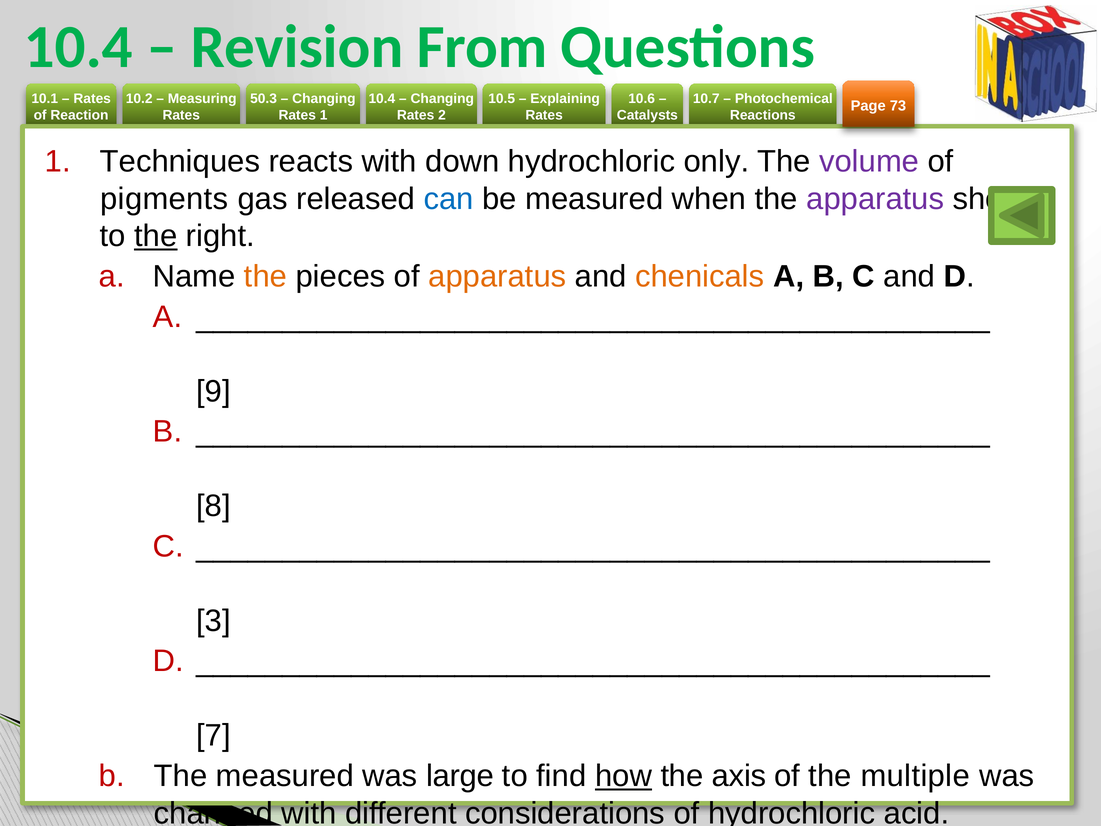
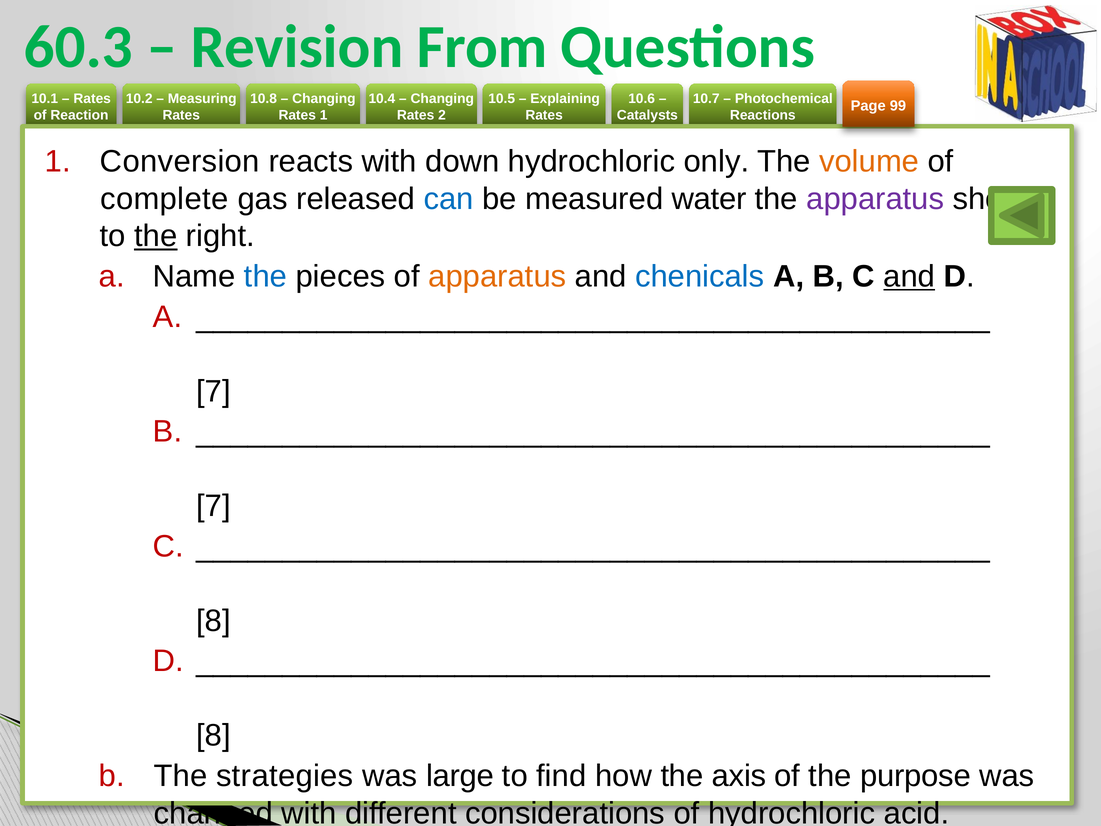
10.4: 10.4 -> 60.3 (78, 47)
50.3: 50.3 -> 10.8 (264, 99)
73: 73 -> 99 (898, 106)
Techniques: Techniques -> Conversion (180, 162)
volume colour: purple -> orange (869, 162)
pigments: pigments -> complete (164, 199)
when: when -> water (709, 199)
the colour: orange -> blue (266, 276)
chenicals colour: orange -> blue (700, 276)
and underline: none -> present (909, 276)
9: 9 -> 7 (214, 391)
8: 8 -> 7 (214, 506)
3: 3 -> 8 (214, 621)
7: 7 -> 8 (214, 735)
The measured: measured -> strategies (285, 776)
how underline: present -> none (623, 776)
multiple: multiple -> purpose (916, 776)
